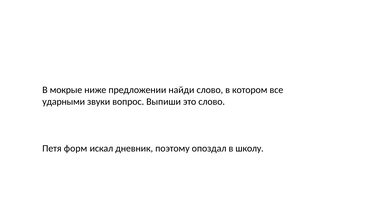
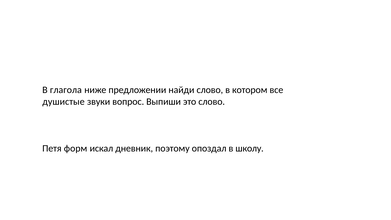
мокрые: мокрые -> глагола (66, 90)
ударными: ударными -> душистые (64, 102)
